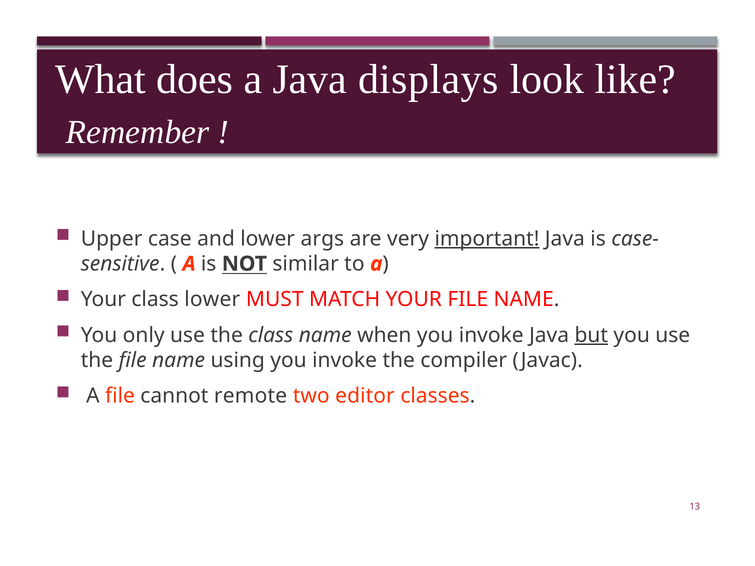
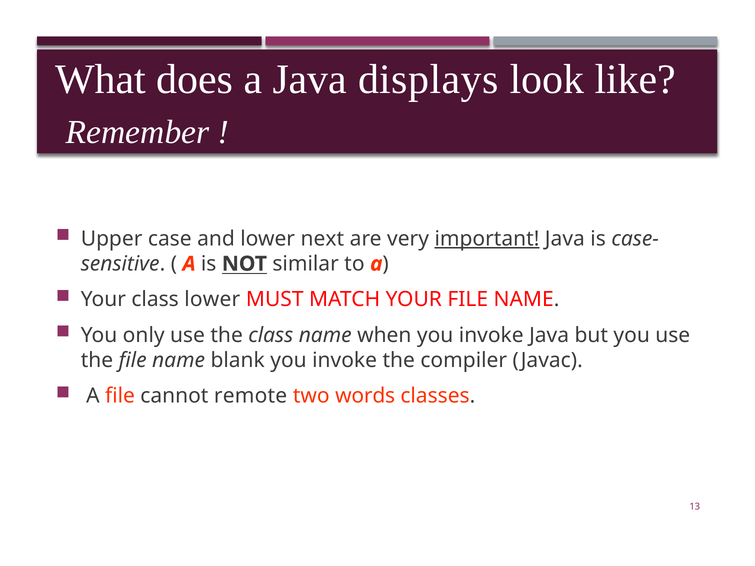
args: args -> next (322, 239)
but underline: present -> none (591, 335)
using: using -> blank (238, 361)
editor: editor -> words (365, 396)
